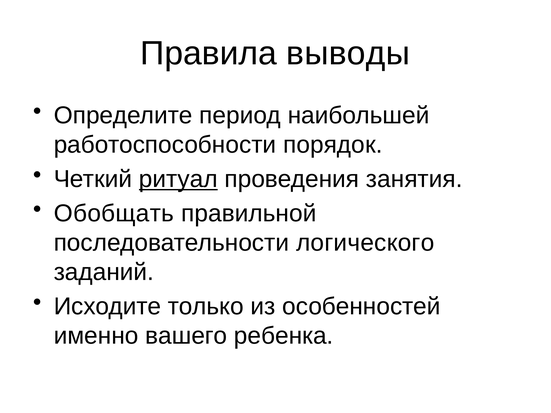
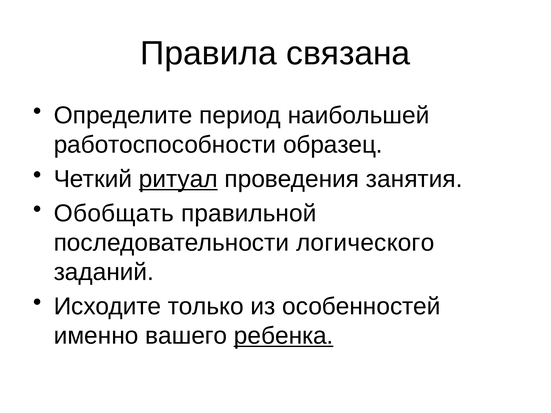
выводы: выводы -> связана (348, 53)
порядок: порядок -> образец (333, 145)
ребенка underline: none -> present (284, 336)
